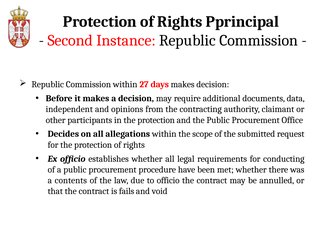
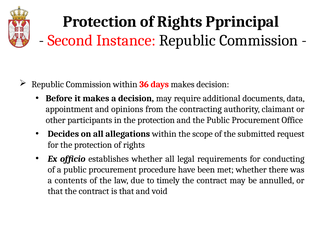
27: 27 -> 36 (144, 85)
independent: independent -> appointment (69, 109)
to officio: officio -> timely (168, 180)
is fails: fails -> that (127, 191)
